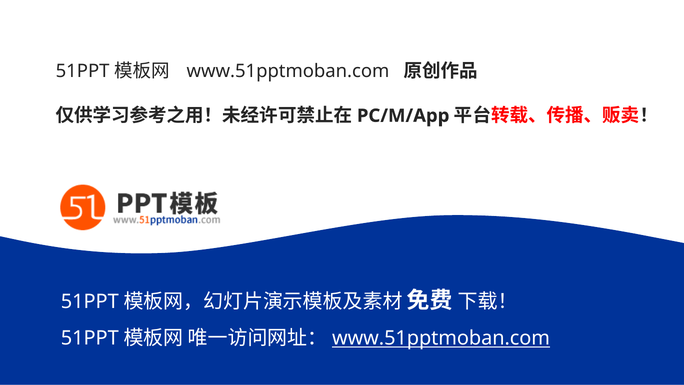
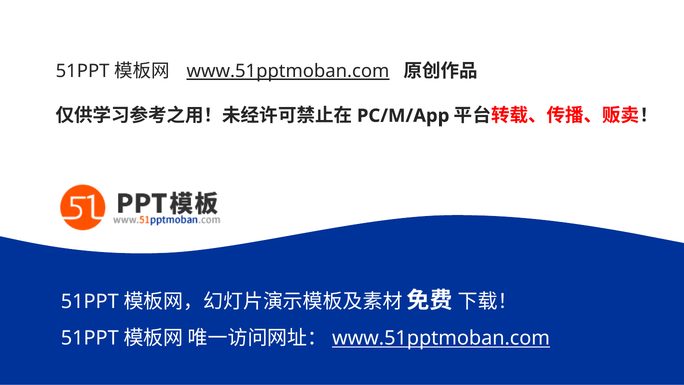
www.51pptmoban.com underline: none -> present (288, 71)
